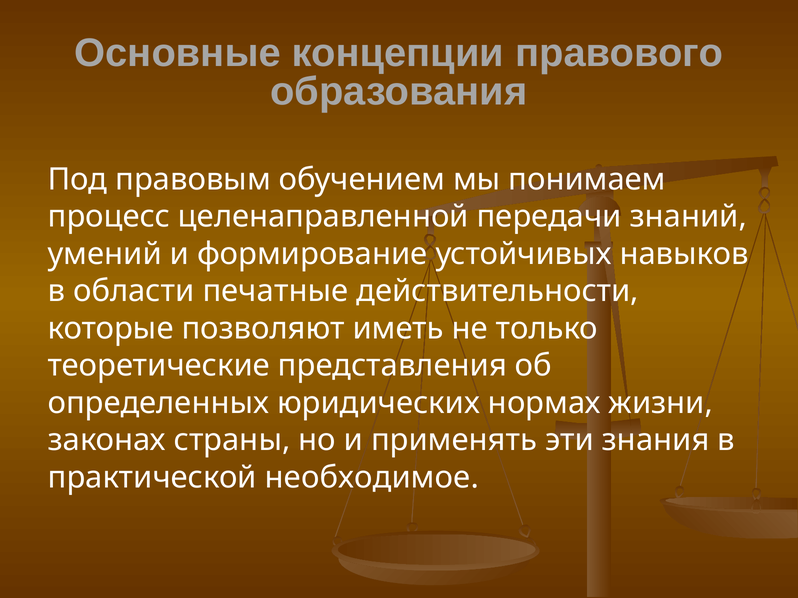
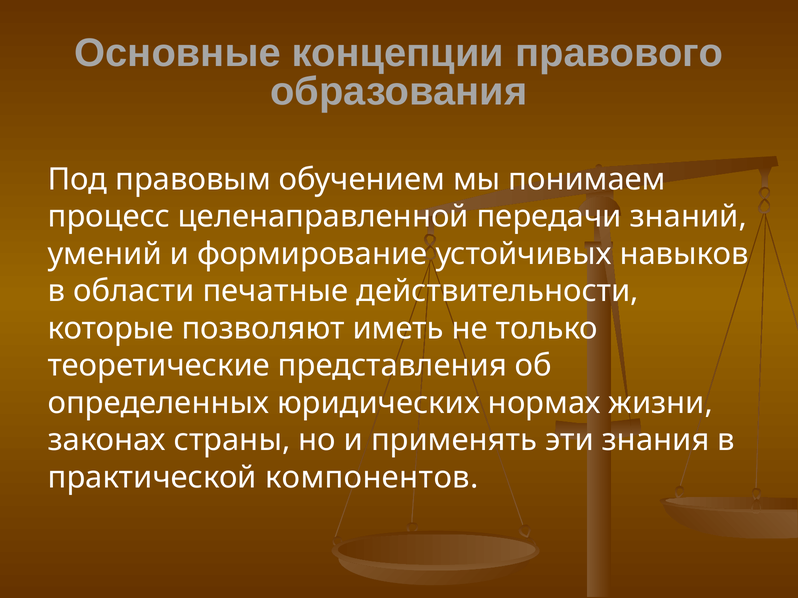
необходимое: необходимое -> компонентов (372, 478)
